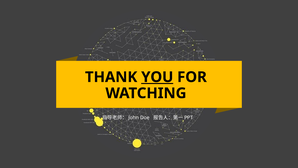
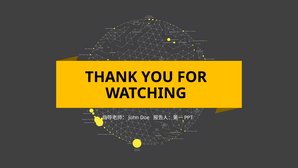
YOU underline: present -> none (157, 77)
